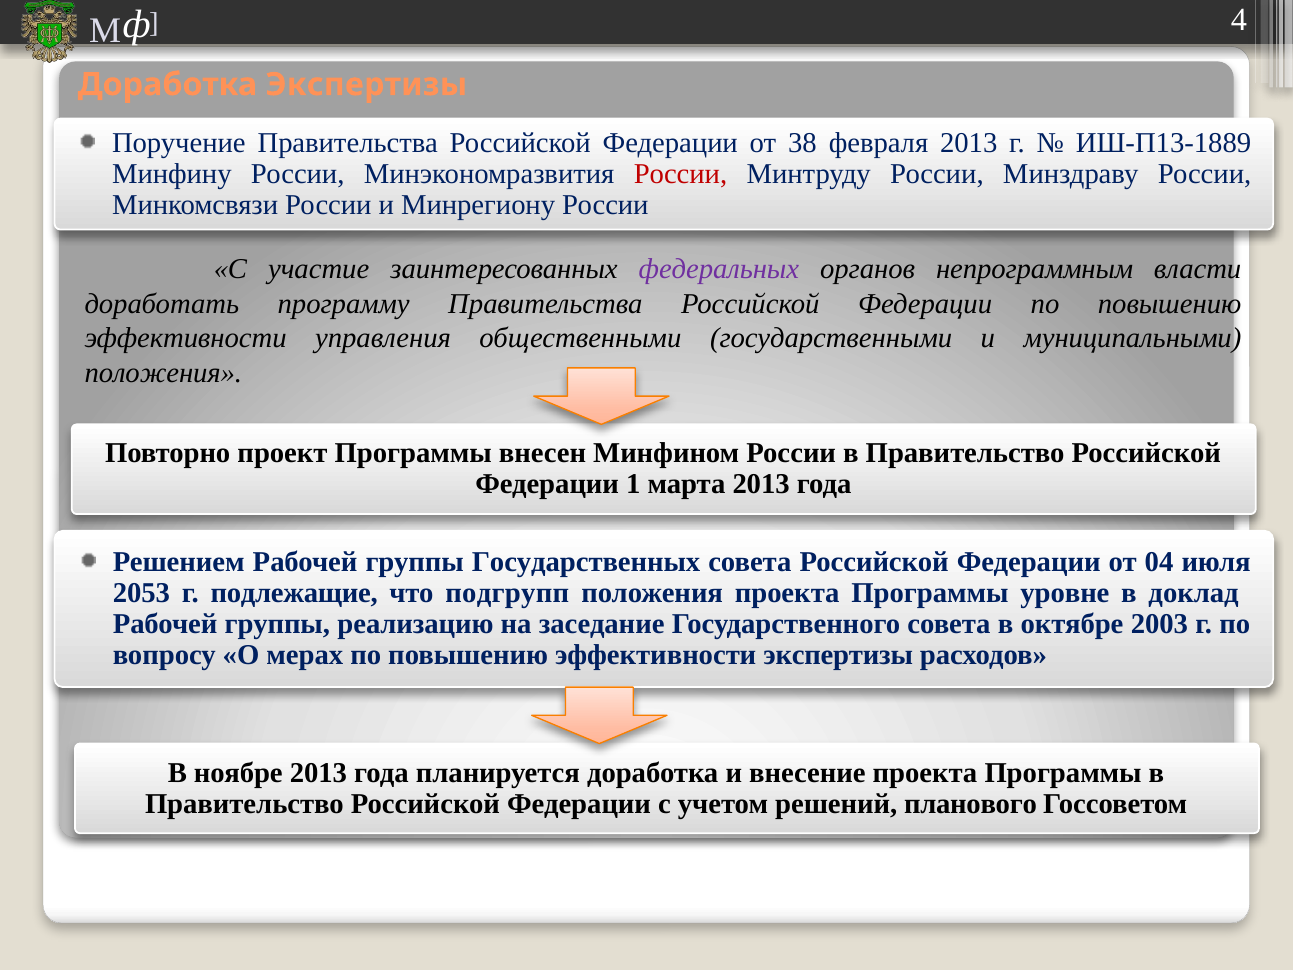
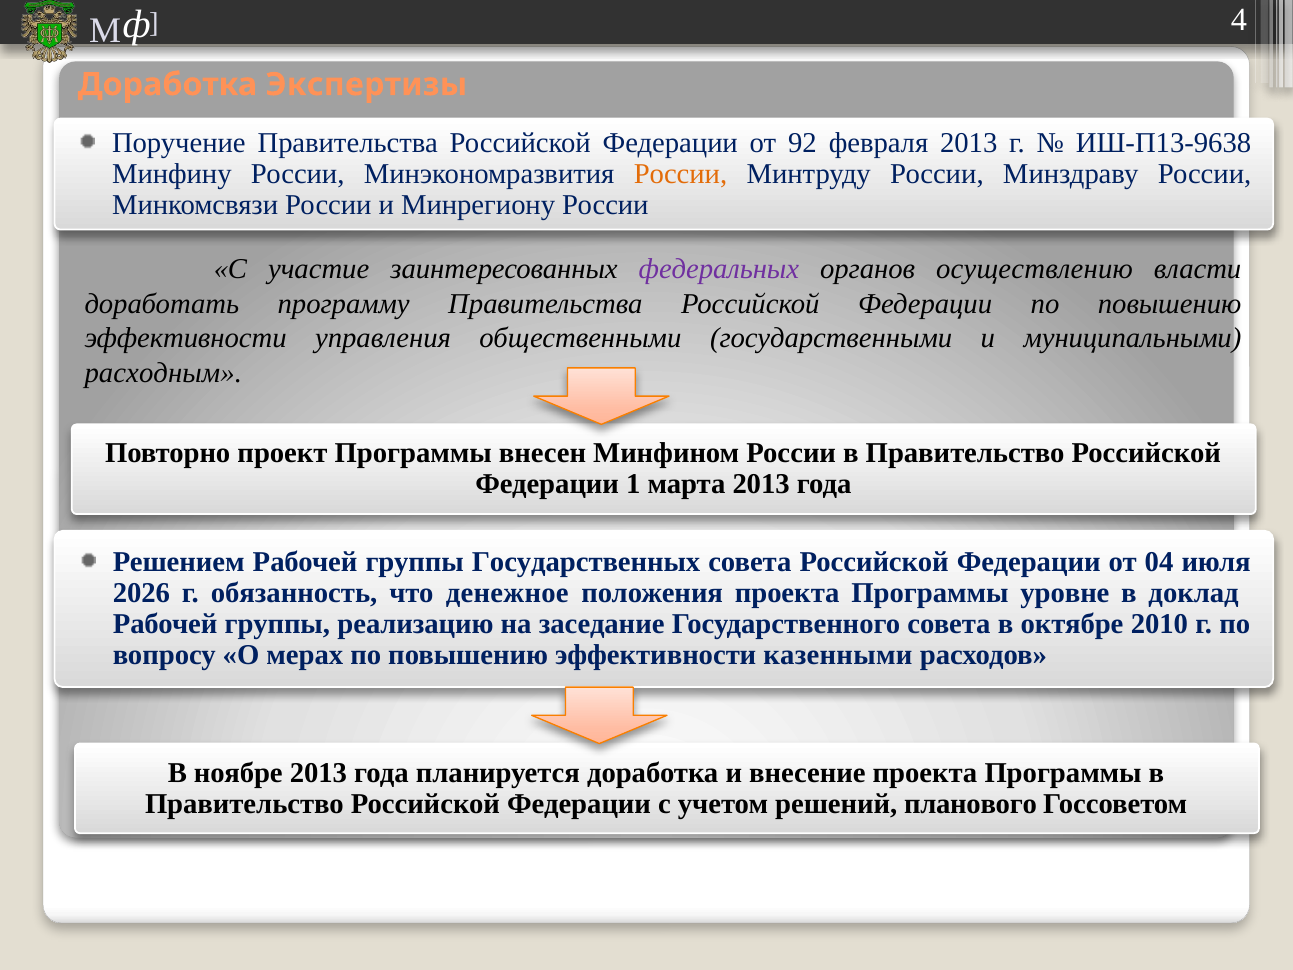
38: 38 -> 92 (802, 143)
ИШ-П13-1889: ИШ-П13-1889 -> ИШ-П13-9638 (1164, 143)
России colour: red -> orange (681, 174)
непрограммным: непрограммным -> осуществлению (1034, 269)
положения: положения -> расходным (163, 373)
2053: 2053 -> 2026 (141, 593)
подлежащие: подлежащие -> обязанность (294, 593)
подгрупп: подгрупп -> денежное (507, 593)
2003: 2003 -> 2010 (1159, 624)
эффективности экспертизы: экспертизы -> казенными (838, 655)
